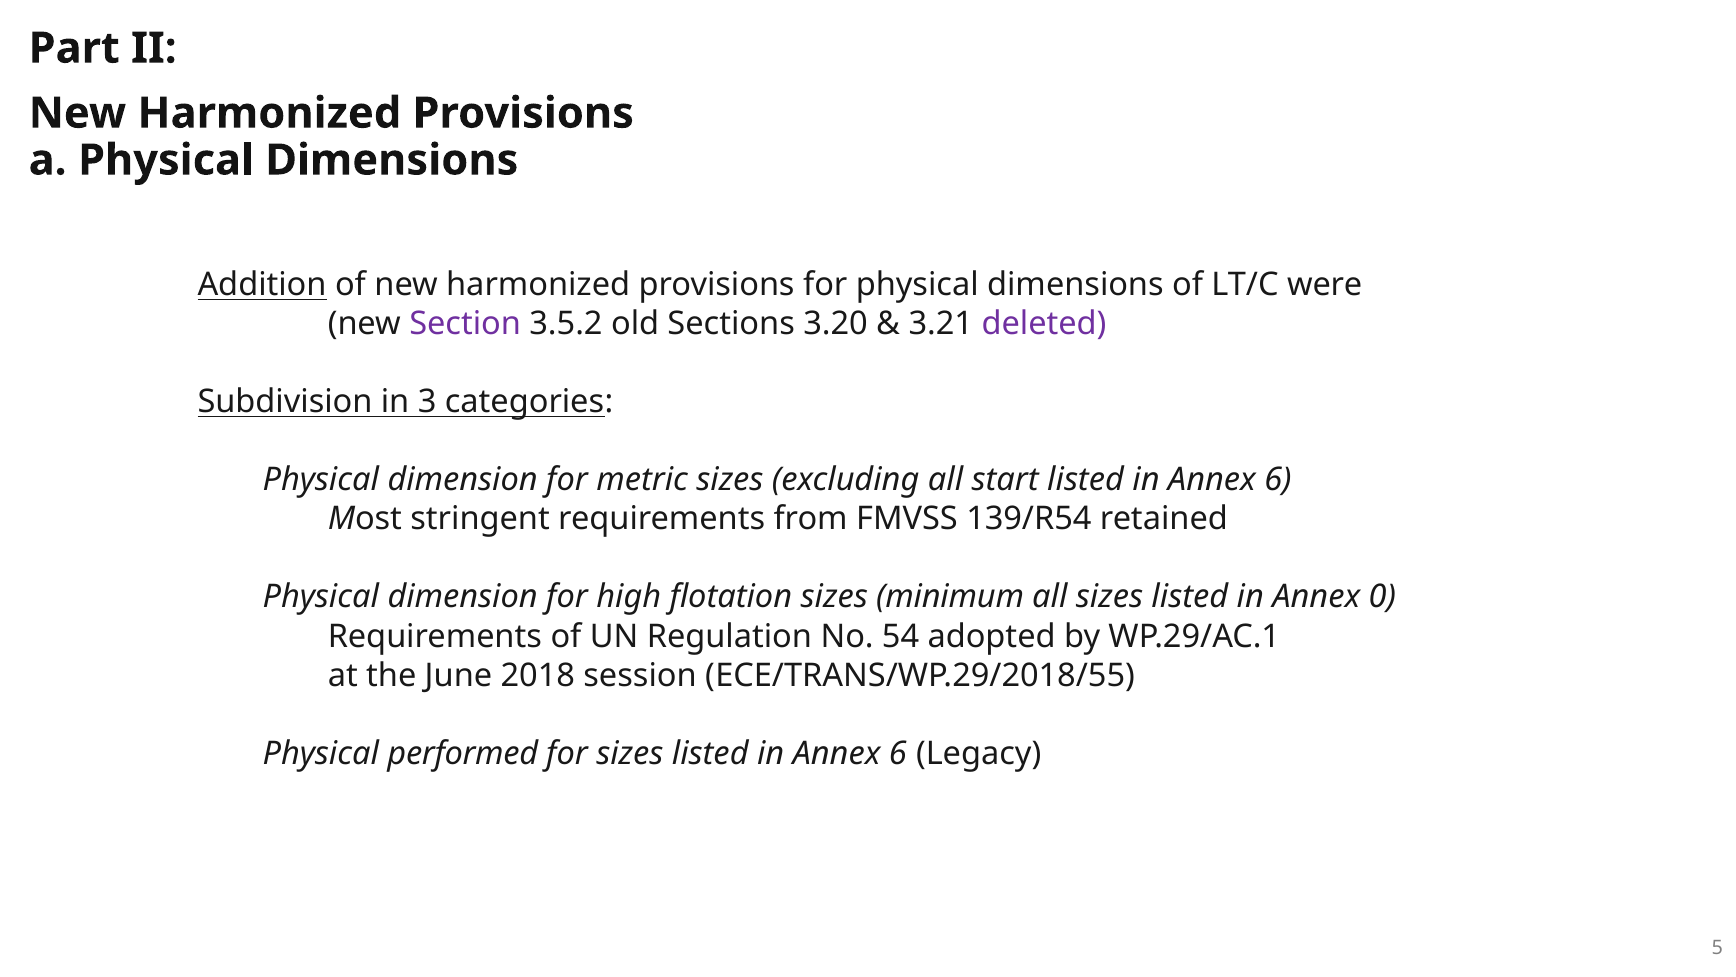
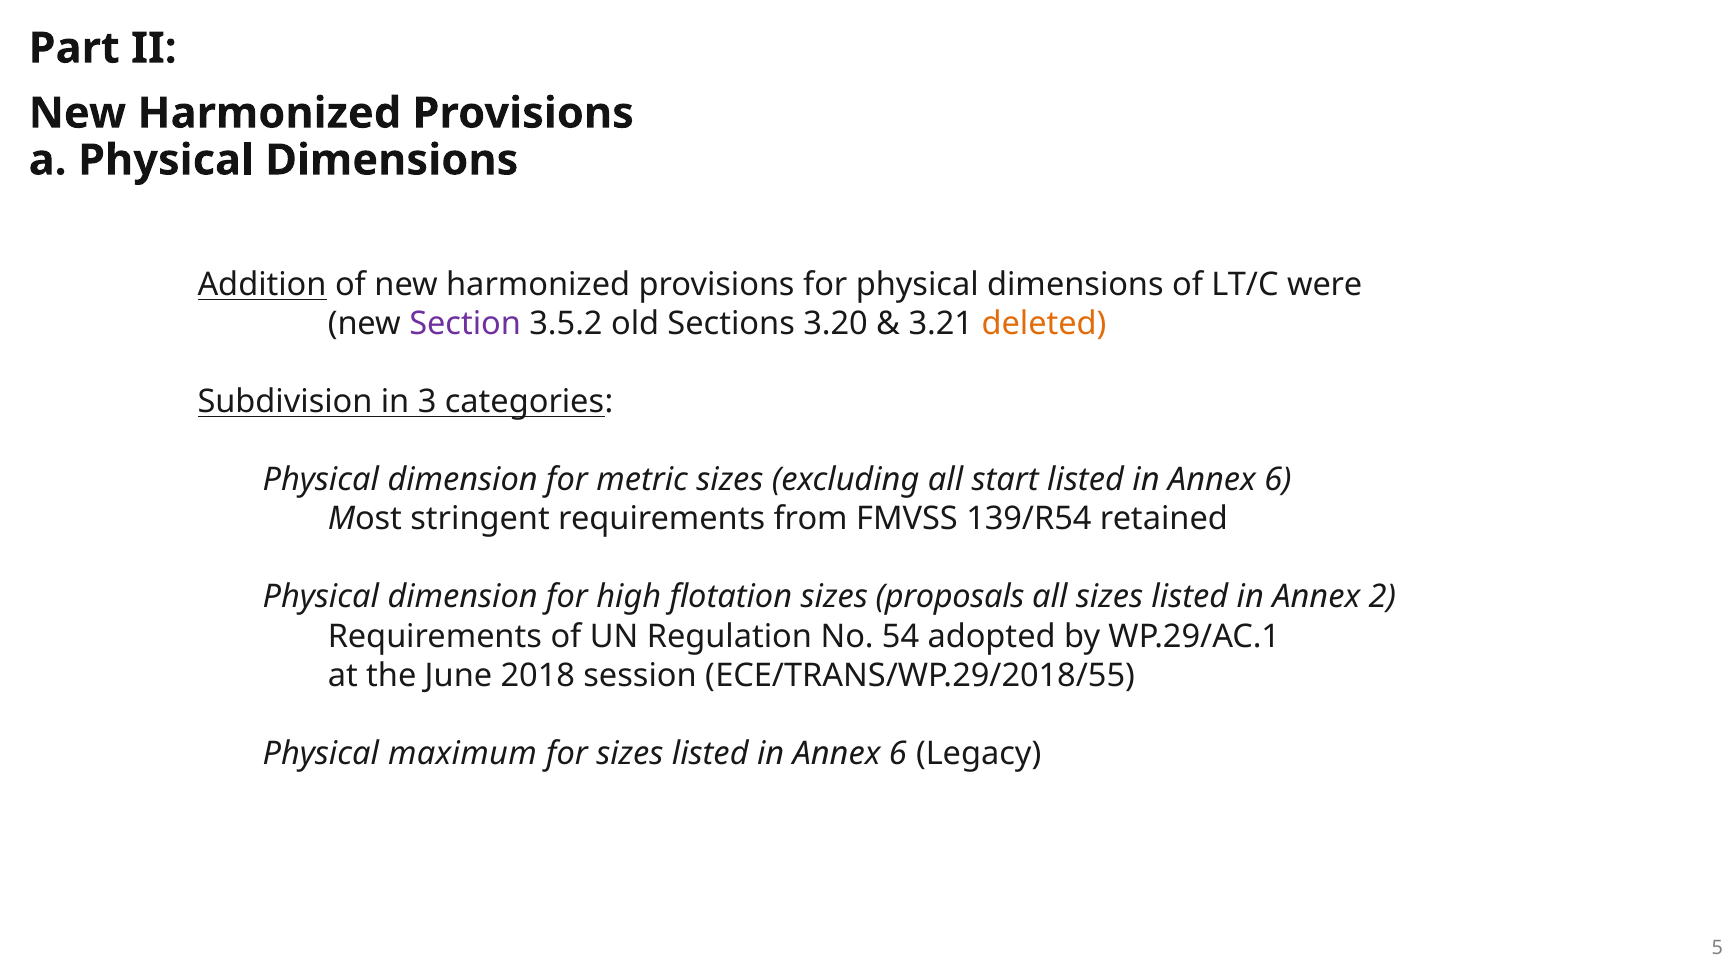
deleted colour: purple -> orange (1044, 324)
minimum: minimum -> proposals (950, 597)
0: 0 -> 2 (1382, 597)
performed: performed -> maximum (462, 753)
